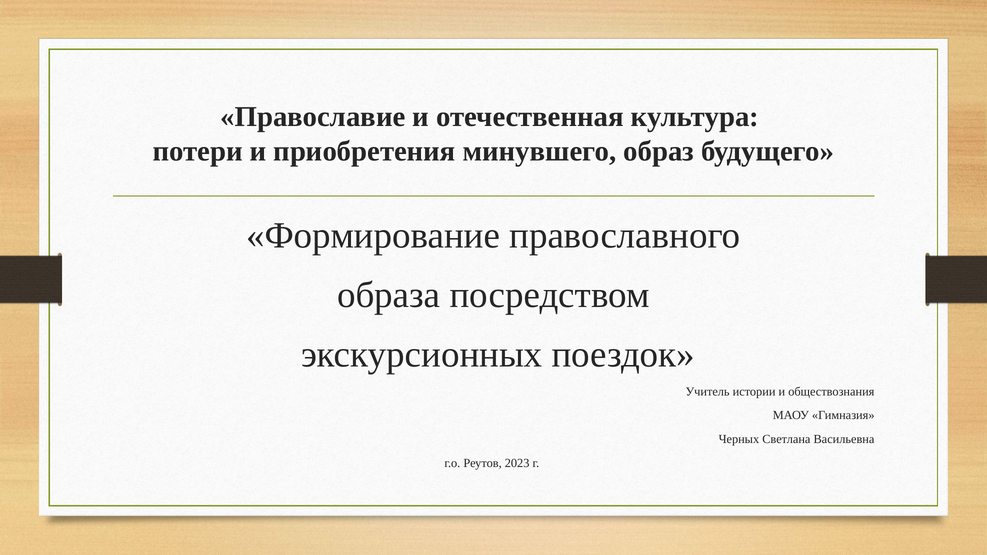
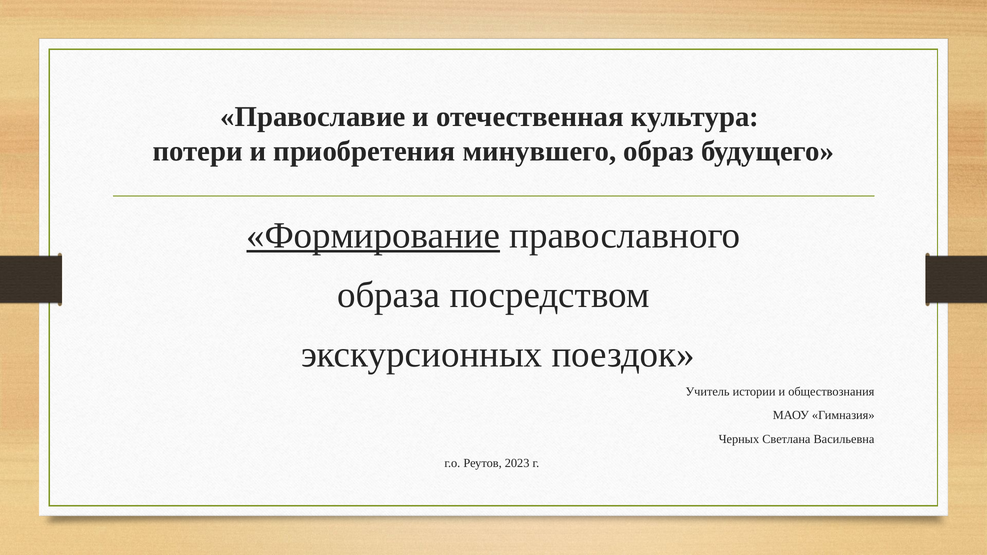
Формирование underline: none -> present (373, 236)
